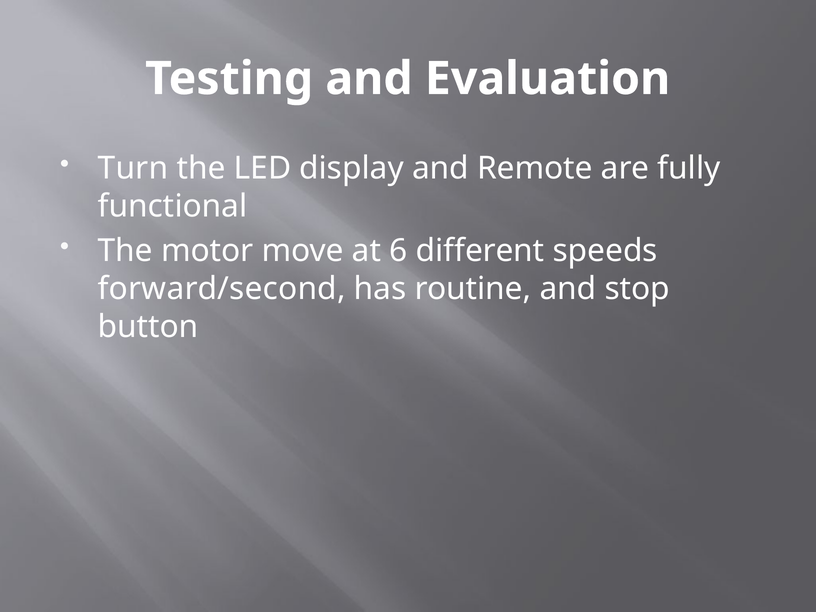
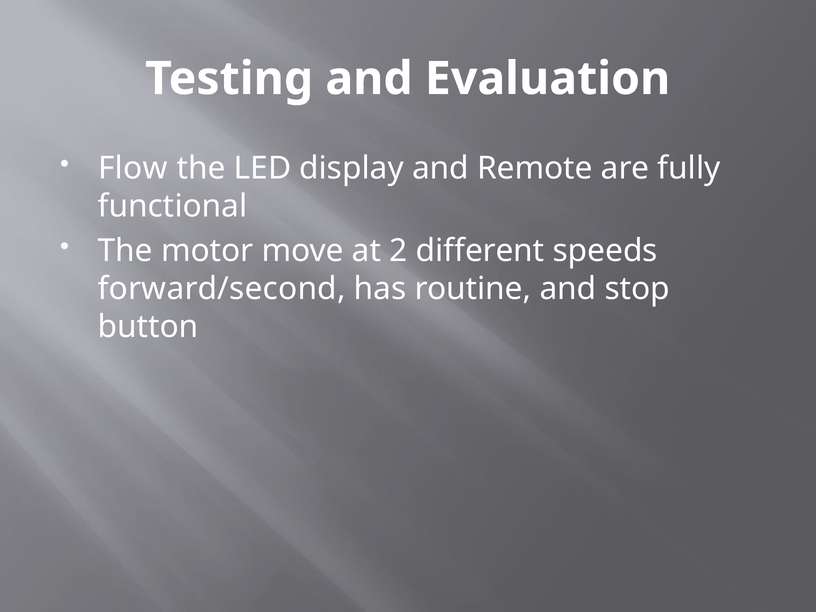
Turn: Turn -> Flow (133, 168)
6: 6 -> 2 (399, 251)
